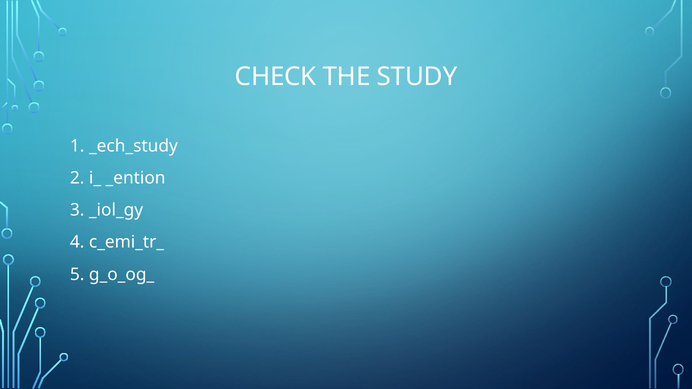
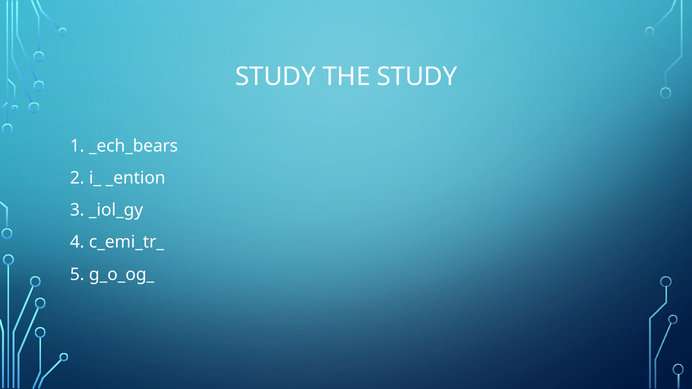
CHECK: CHECK -> STUDY (276, 77)
_ech_study: _ech_study -> _ech_bears (134, 146)
